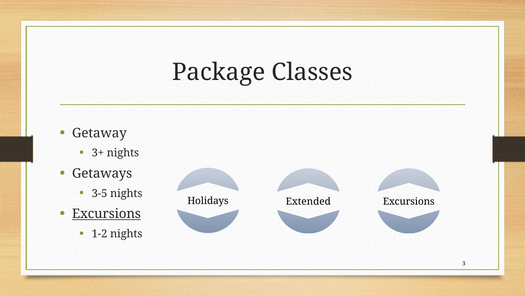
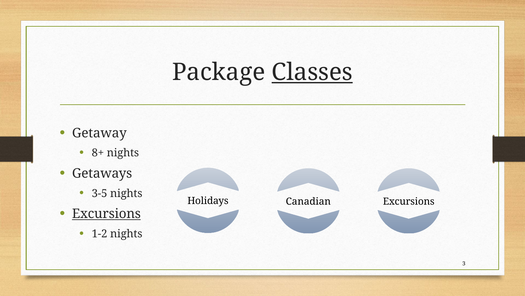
Classes underline: none -> present (312, 72)
3+: 3+ -> 8+ (98, 153)
Extended: Extended -> Canadian (308, 201)
